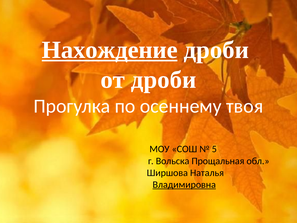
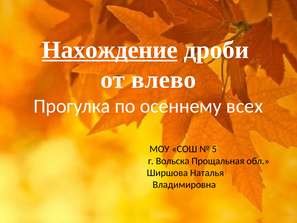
от дроби: дроби -> влево (164, 80)
твоя: твоя -> всех (245, 106)
Владимировна underline: present -> none (184, 185)
